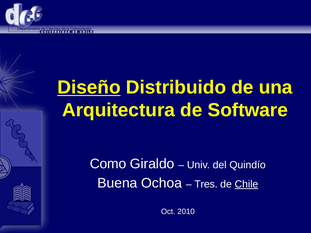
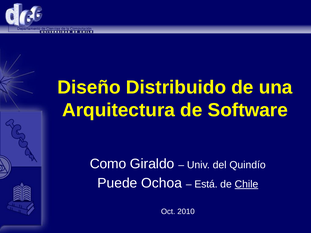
Diseño underline: present -> none (89, 87)
Buena: Buena -> Puede (117, 183)
Tres: Tres -> Está (206, 184)
